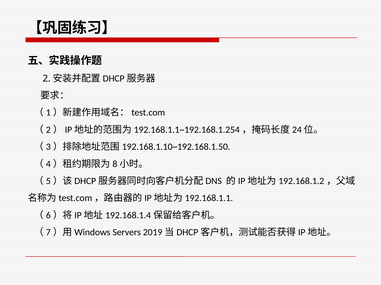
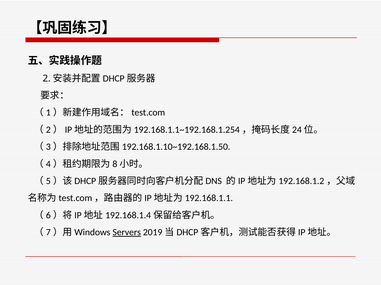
Servers underline: none -> present (127, 233)
